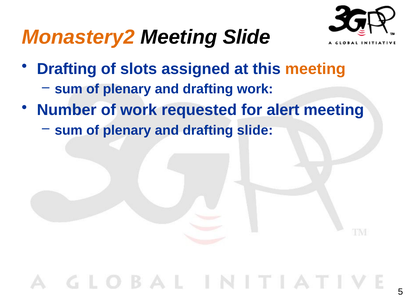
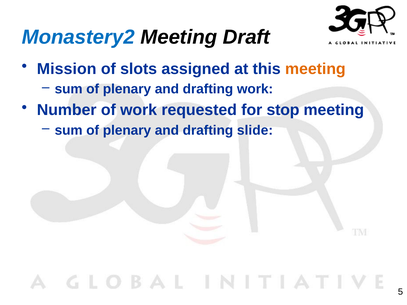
Monastery2 colour: orange -> blue (78, 37)
Meeting Slide: Slide -> Draft (246, 37)
Drafting: Drafting -> Mission (67, 69)
alert: alert -> stop (283, 110)
